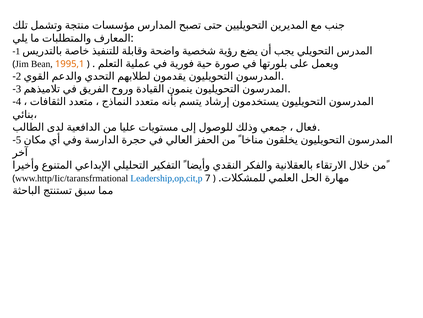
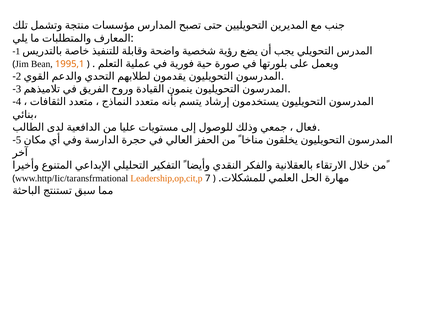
Leadership,op,cit,p colour: blue -> orange (166, 178)
